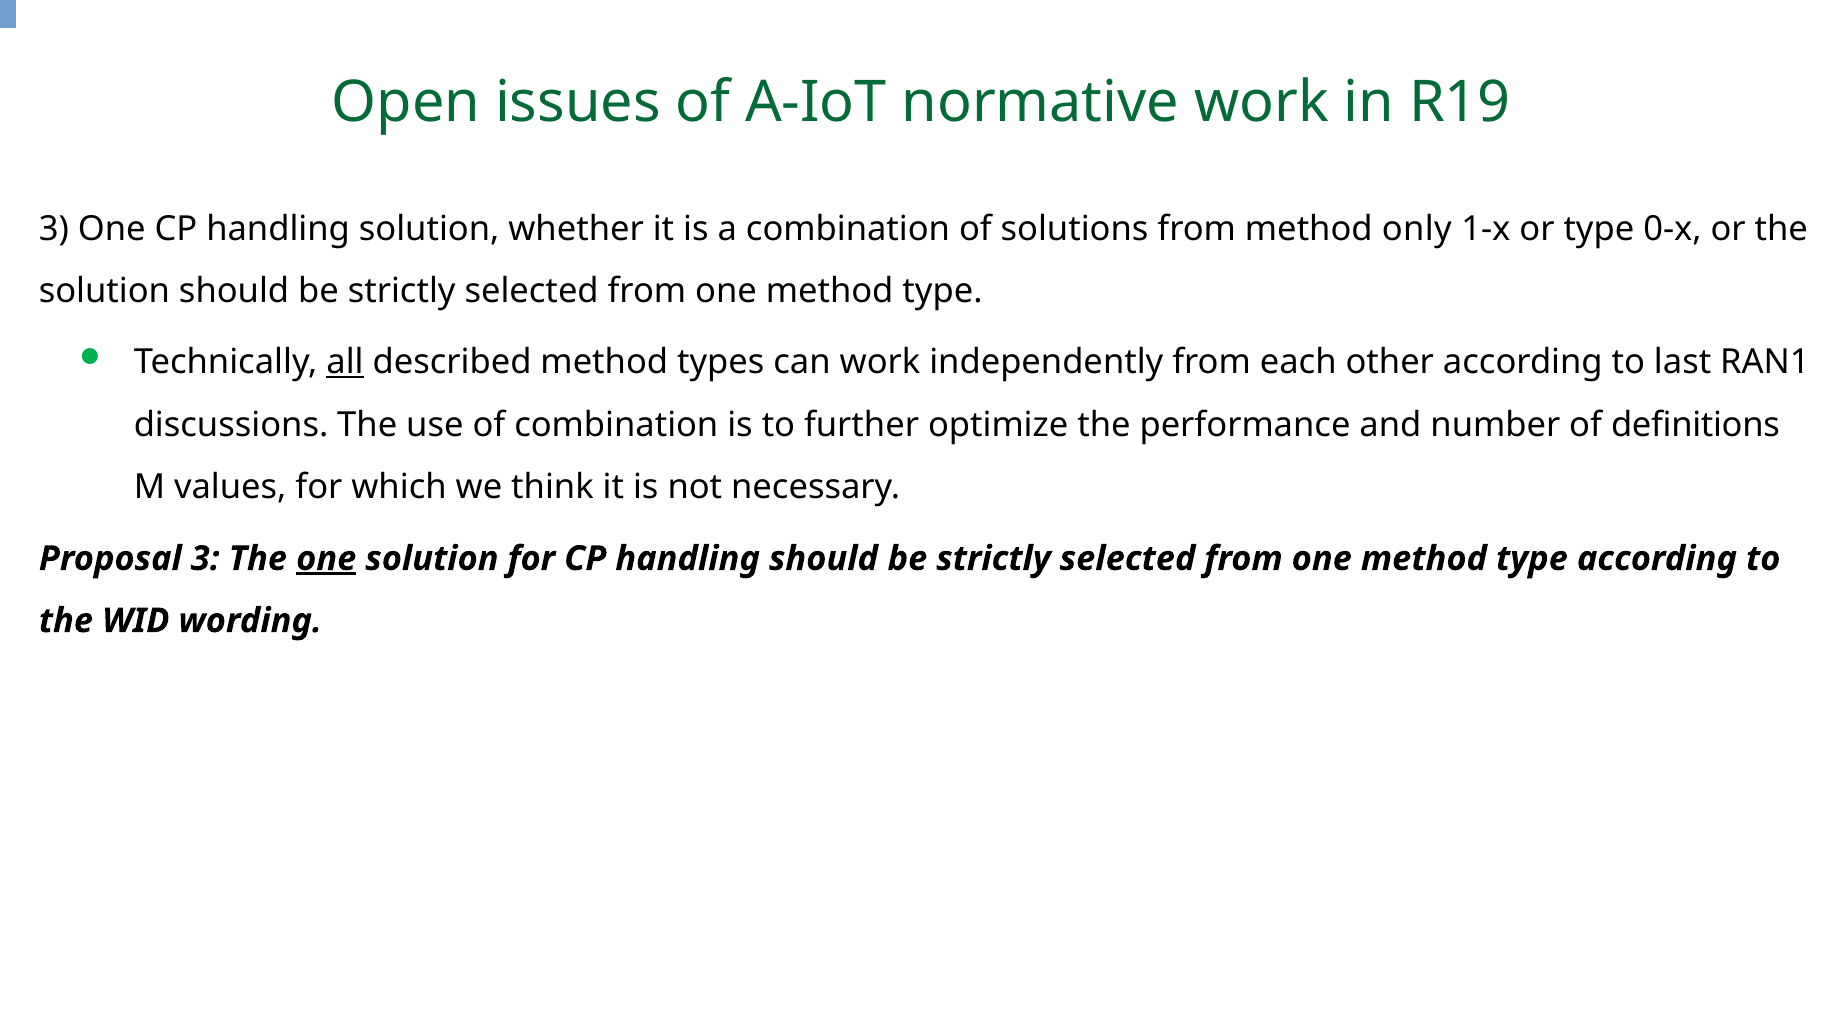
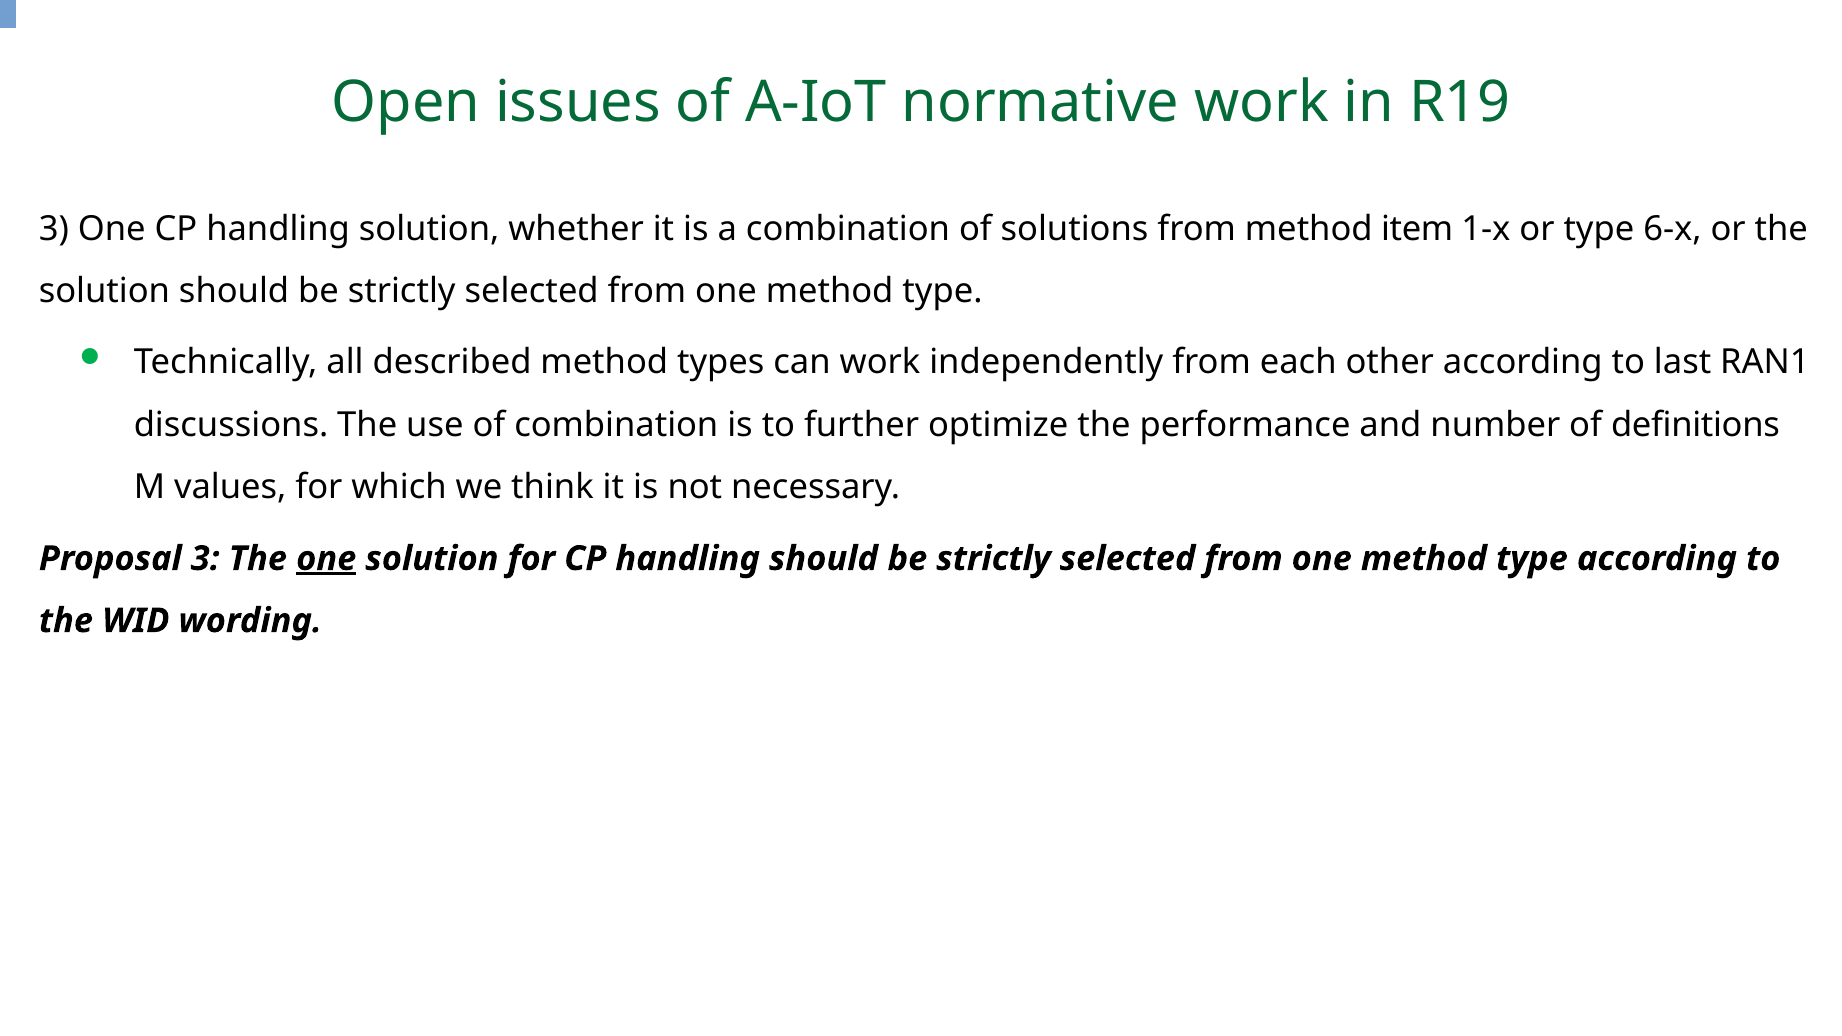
only: only -> item (1417, 229)
0-x: 0-x -> 6-x (1672, 229)
all underline: present -> none (345, 363)
